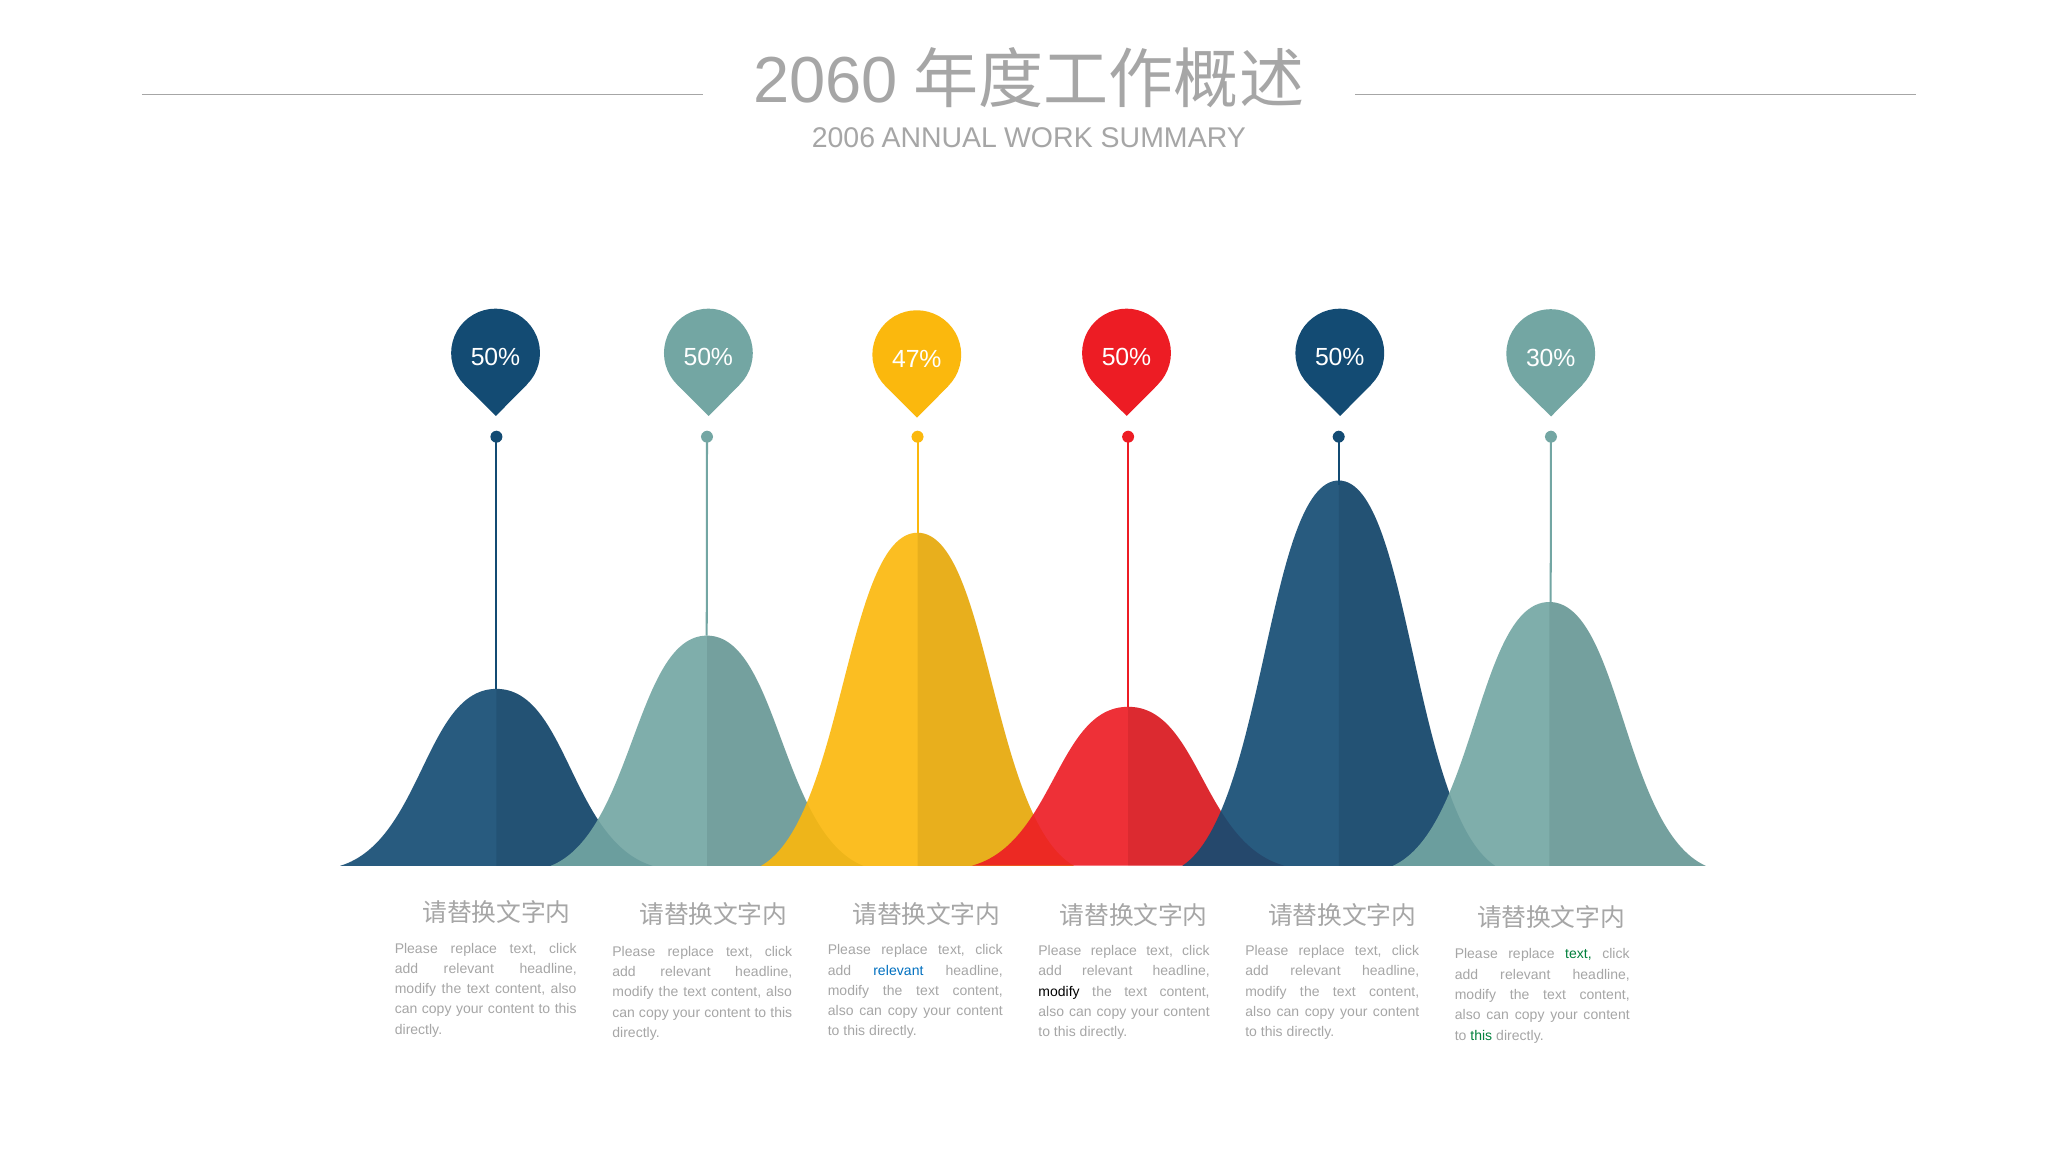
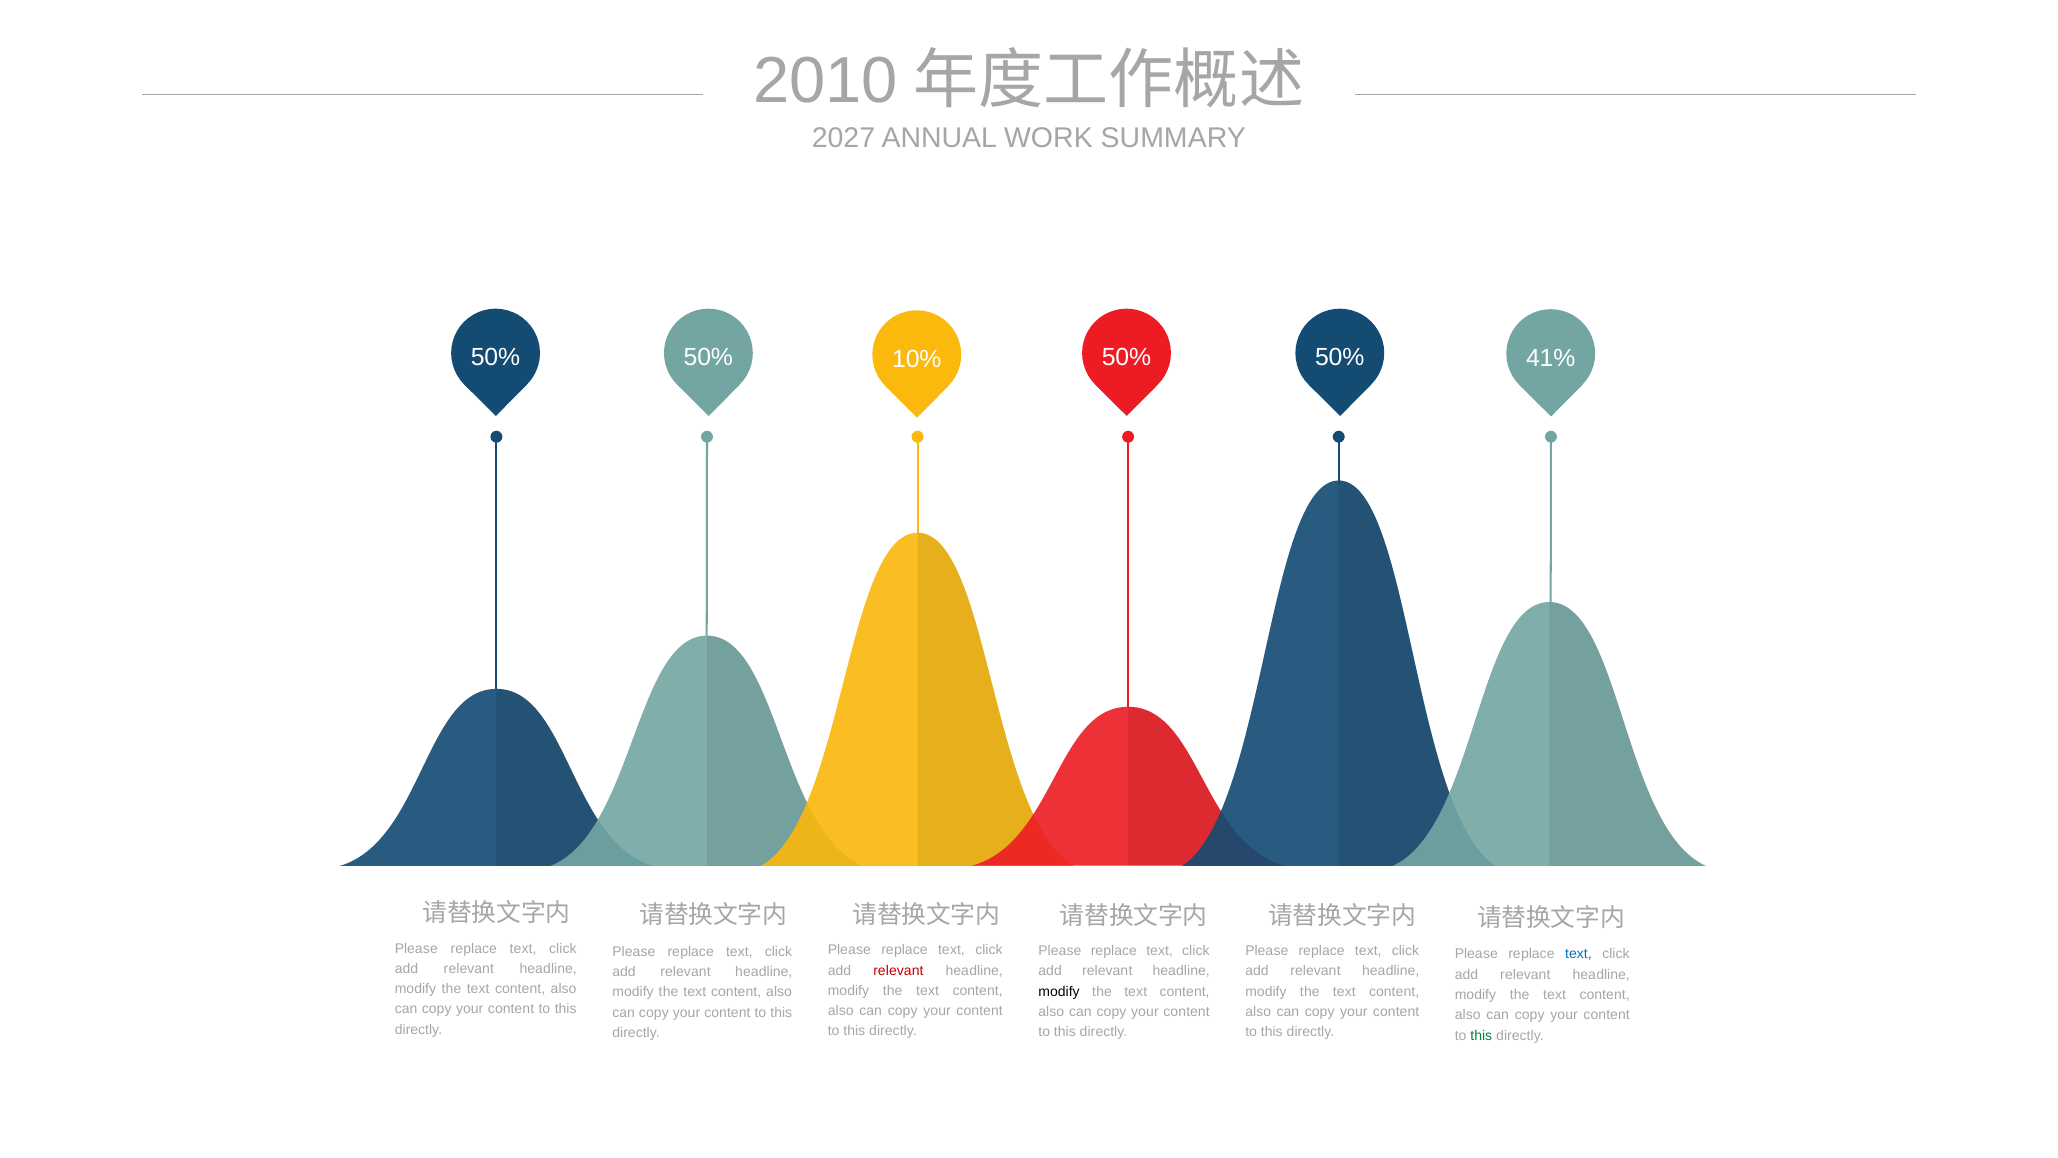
2060: 2060 -> 2010 (826, 81)
2006: 2006 -> 2027 (843, 138)
47%: 47% -> 10% (917, 359)
30%: 30% -> 41% (1551, 358)
text colour: green -> blue (1578, 954)
relevant colour: blue -> red (898, 970)
